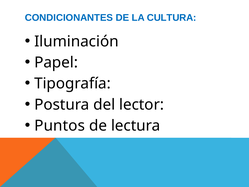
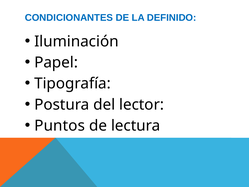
CULTURA: CULTURA -> DEFINIDO (172, 18)
